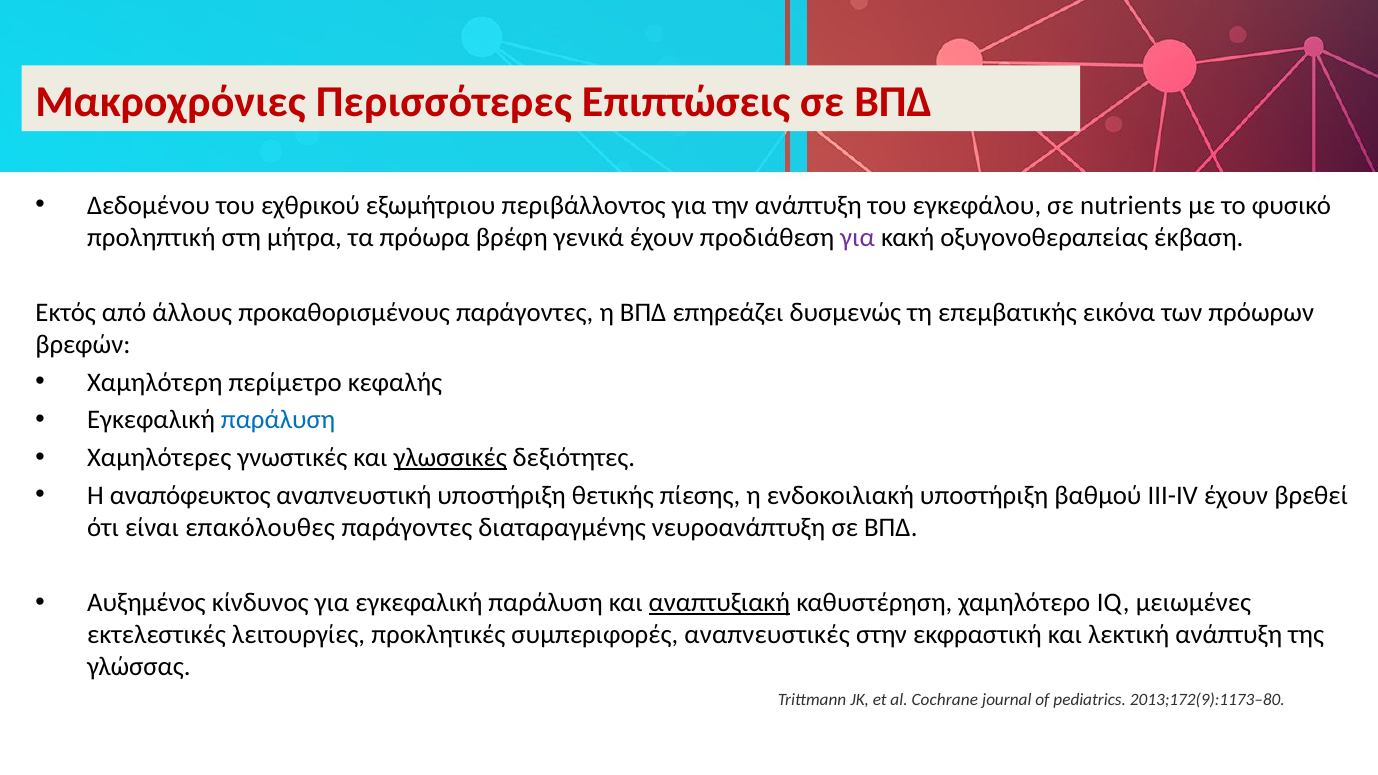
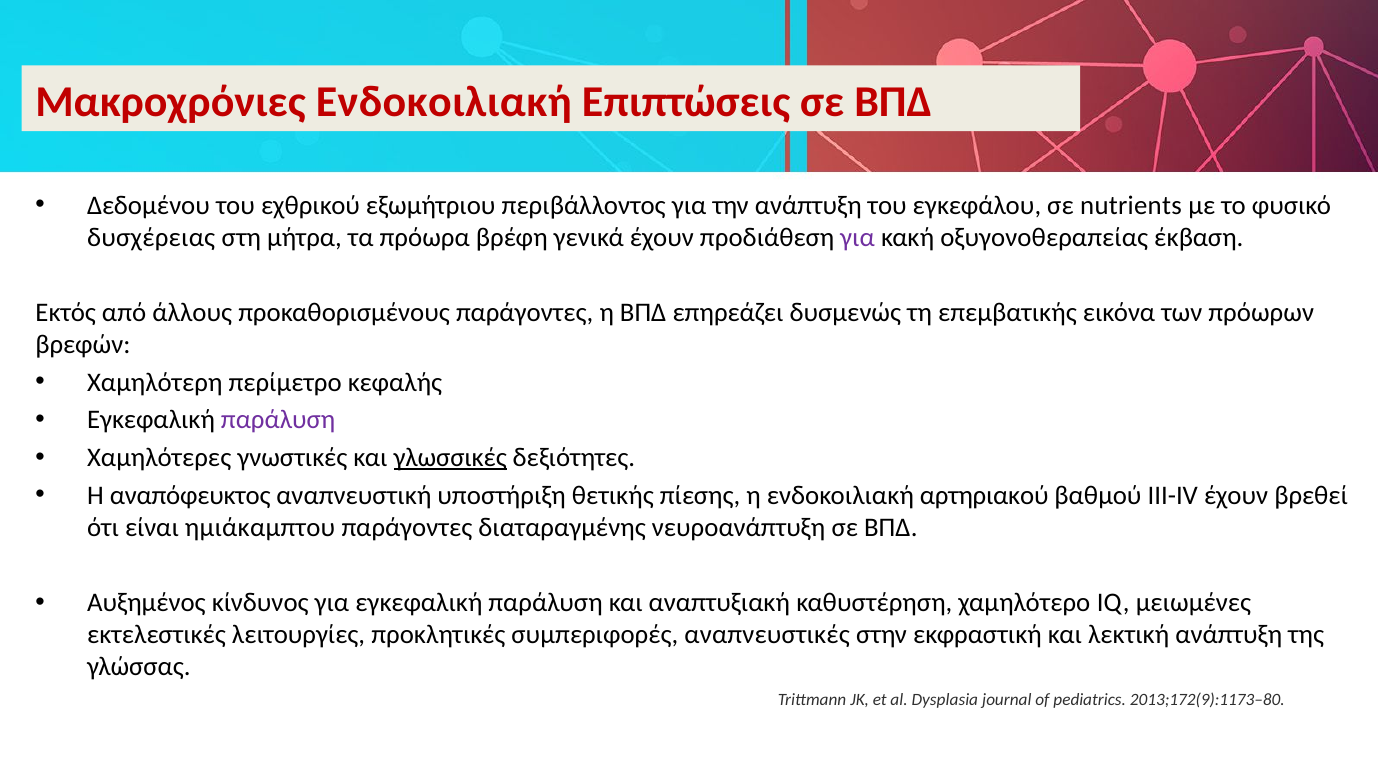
Μακροχρόνιες Περισσότερες: Περισσότερες -> Ενδοκοιλιακή (444, 102)
προληπτική: προληπτική -> δυσχέρειας (151, 238)
παράλυση colour: blue -> purple (278, 420)
ενδοκοιλιακή υποστήριξη: υποστήριξη -> αρτηριακού (984, 495)
επακόλουθες: επακόλουθες -> ημιάκαμπτου (260, 528)
αναπτυξιακή underline: present -> none (719, 603)
Cochrane: Cochrane -> Dysplasia (945, 700)
